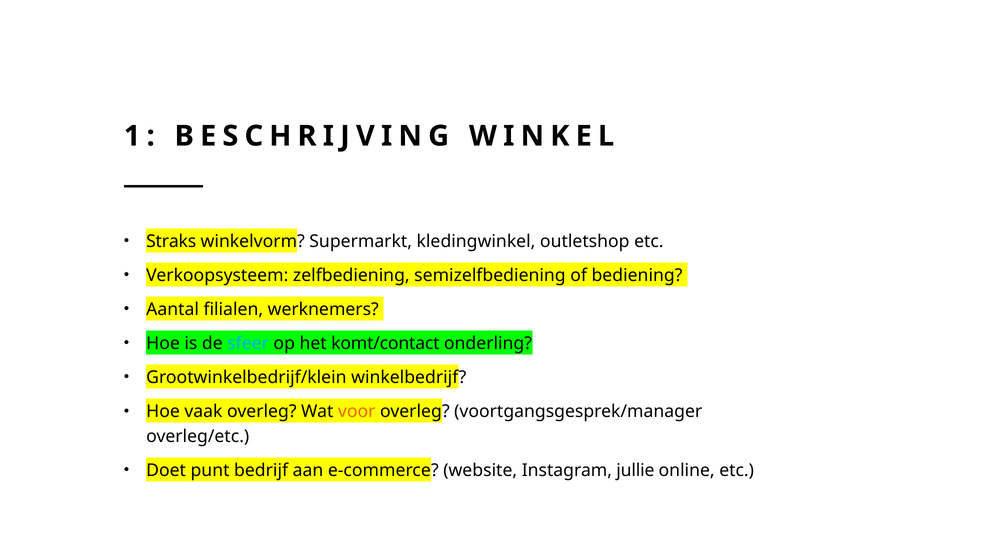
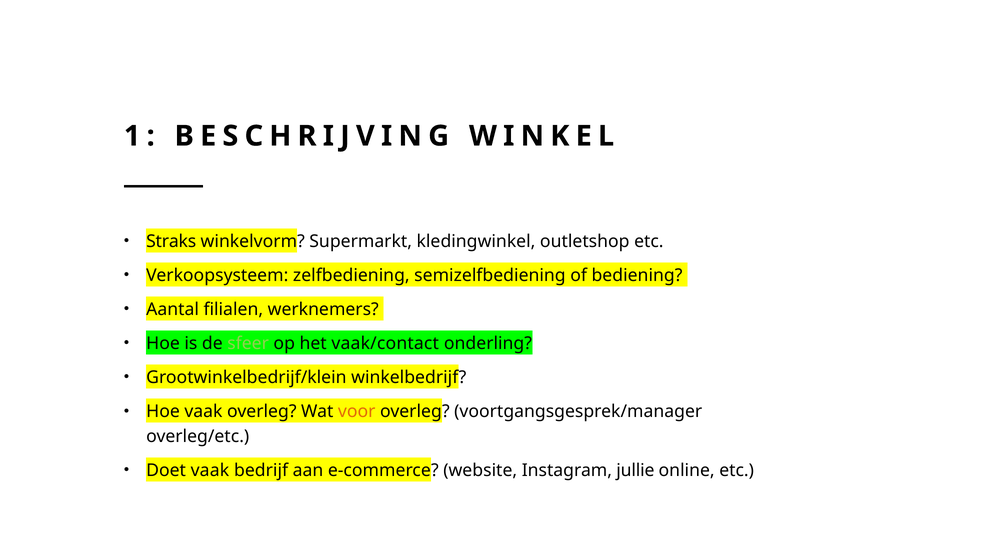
sfeer colour: light blue -> light green (248, 343)
komt/contact: komt/contact -> vaak/contact (385, 343)
Doet punt: punt -> vaak (210, 470)
